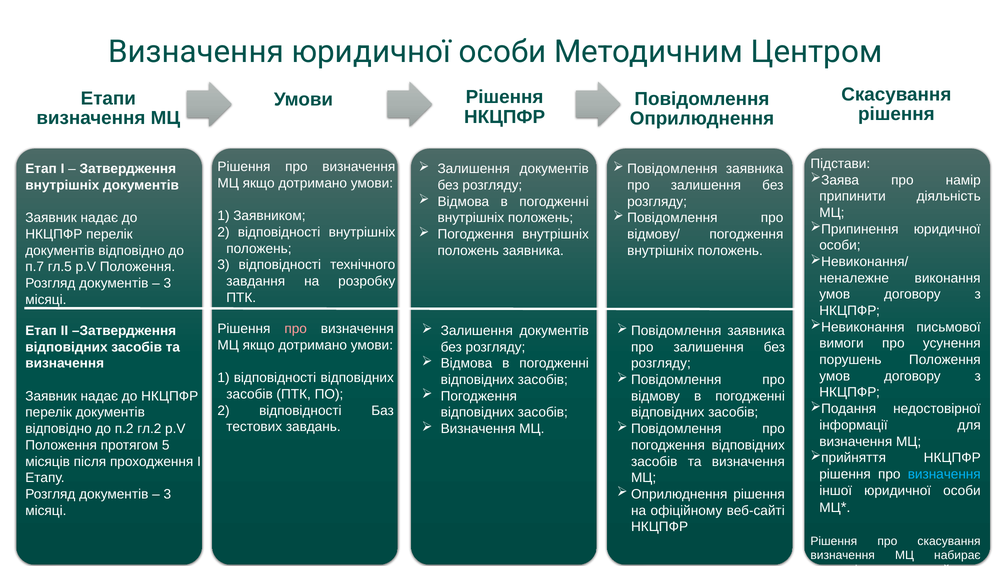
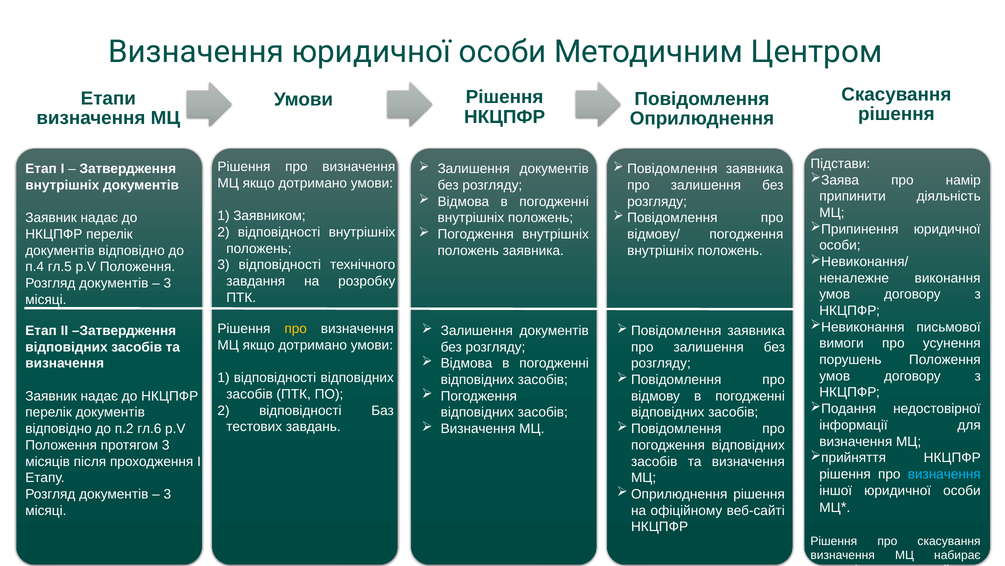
п.7: п.7 -> п.4 (35, 267)
про colour: pink -> yellow (296, 329)
гл.2: гл.2 -> гл.6 (149, 428)
протягом 5: 5 -> 3 (166, 445)
